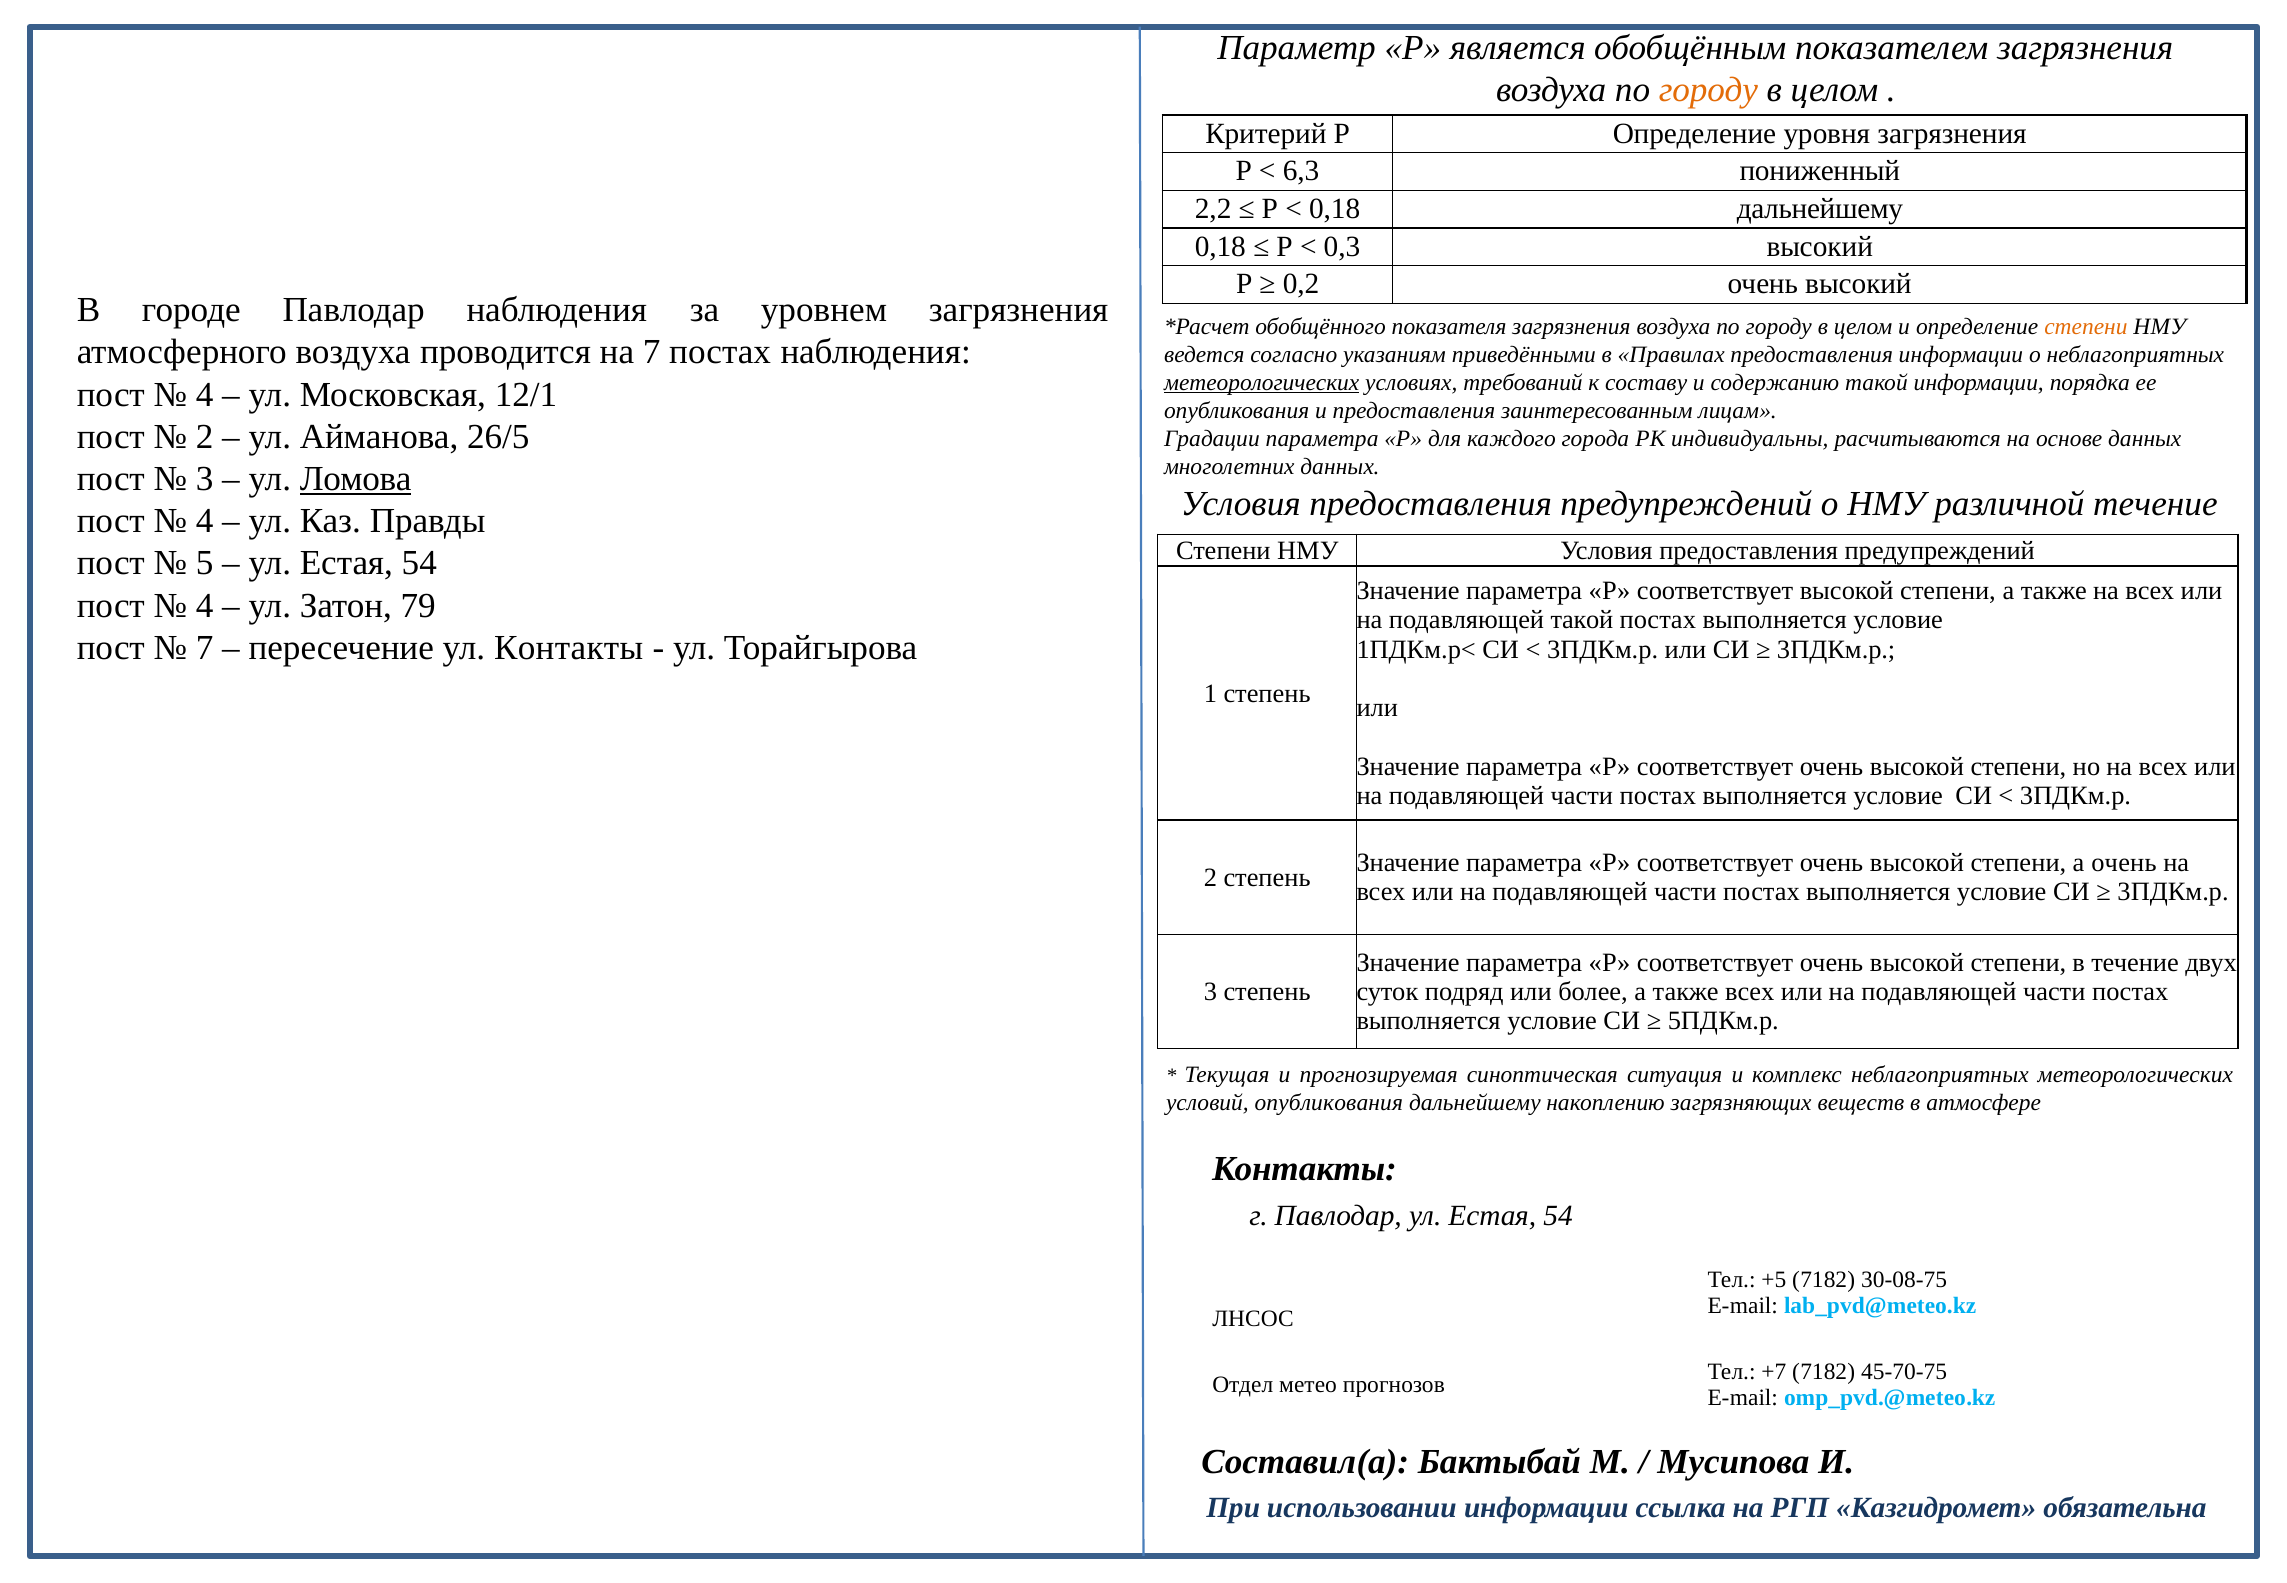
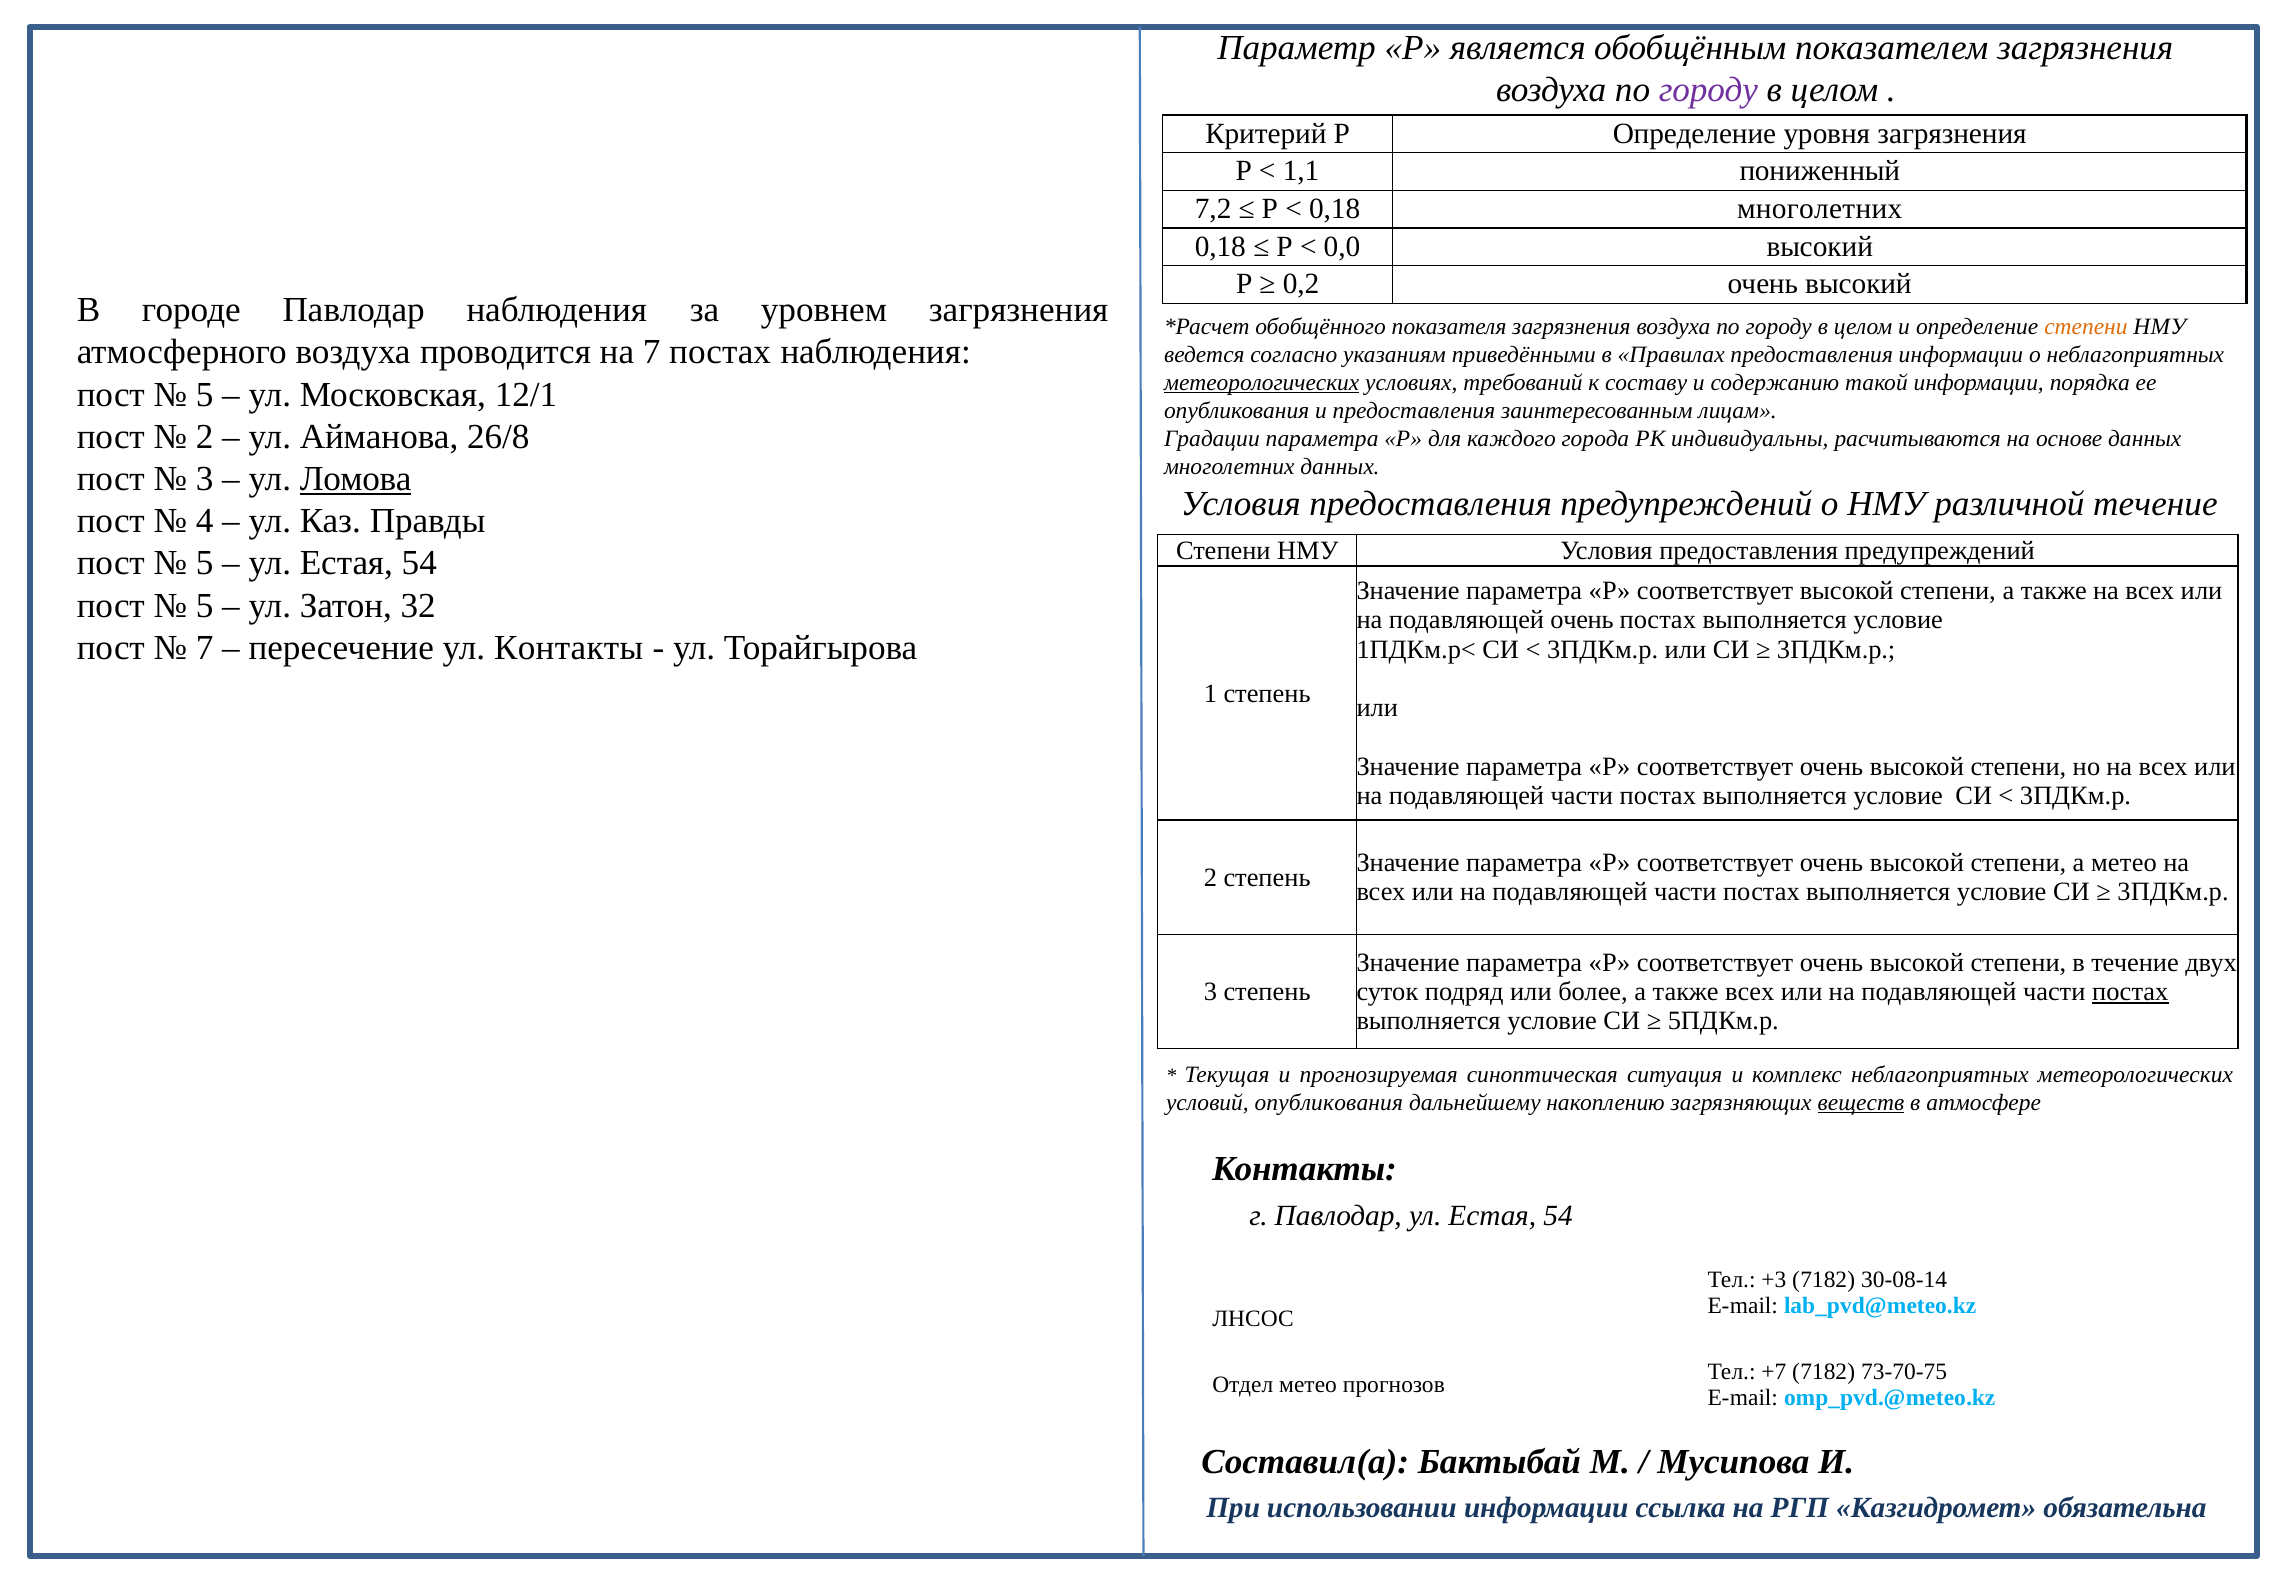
городу colour: orange -> purple (1708, 90)
6,3: 6,3 -> 1,1 (1301, 171)
2,2: 2,2 -> 7,2 (1213, 209)
0,18 дальнейшему: дальнейшему -> многолетних (1820, 209)
0,3: 0,3 -> 0,0 (1342, 247)
4: 4 -> 5 (205, 395)
26/5: 26/5 -> 26/8 (498, 437)
4: 4 -> 5 (205, 606)
79: 79 -> 32 (418, 606)
подавляющей такой: такой -> очень (1582, 620)
а очень: очень -> метео (2124, 863)
постах underline: none -> present (2130, 992)
веществ underline: none -> present (1861, 1103)
+5: +5 -> +3 (1774, 1280)
30-08-75: 30-08-75 -> 30-08-14 (1904, 1280)
45-70-75: 45-70-75 -> 73-70-75 (1904, 1372)
